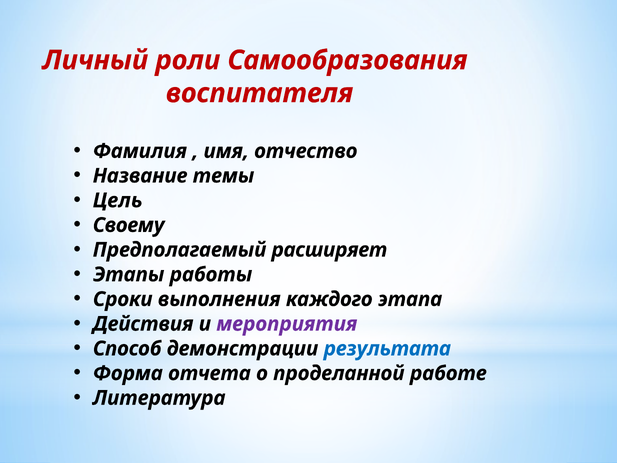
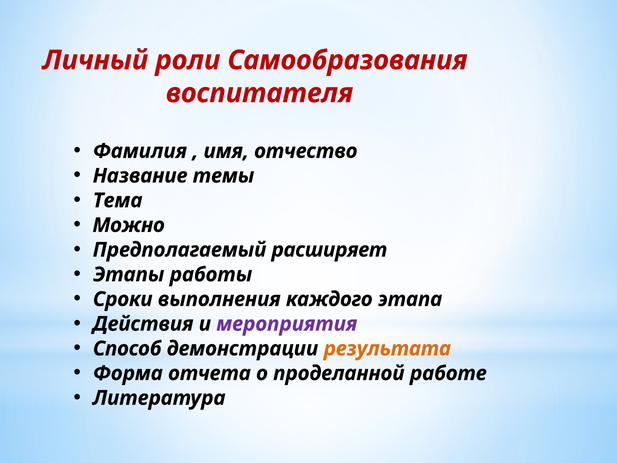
Цель: Цель -> Тема (118, 200)
Своему: Своему -> Можно (129, 225)
результата colour: blue -> orange (387, 348)
